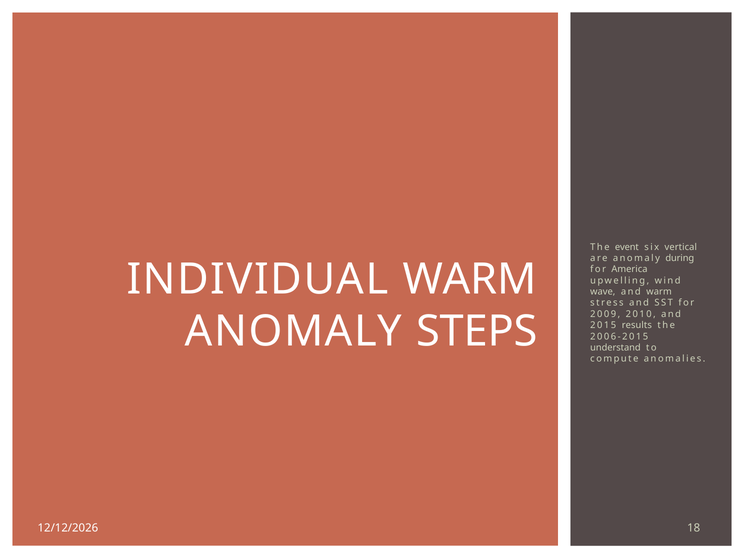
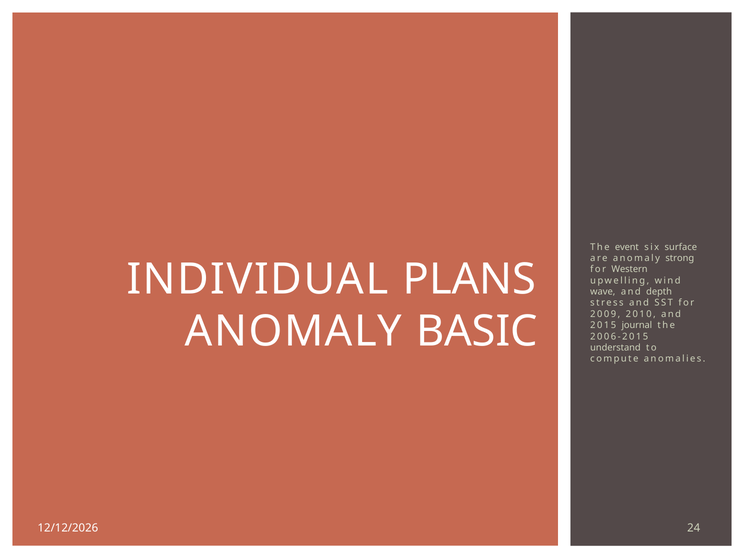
vertical: vertical -> surface (681, 247)
during: during -> strong (680, 258)
America: America -> Western (630, 269)
INDIVIDUAL WARM: WARM -> PLANS (469, 279)
and warm: warm -> depth (659, 292)
STEPS: STEPS -> BASIC (477, 331)
results: results -> journal (637, 325)
18: 18 -> 24 (694, 528)
